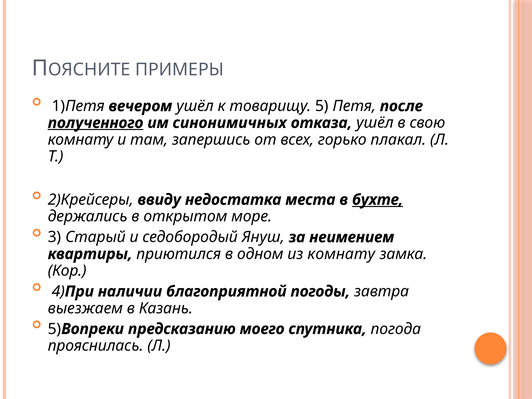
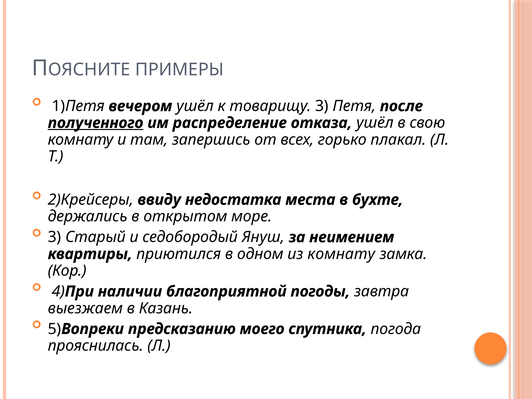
товарищу 5: 5 -> 3 (322, 106)
синонимичных: синонимичных -> распределение (230, 123)
бухте underline: present -> none (378, 200)
